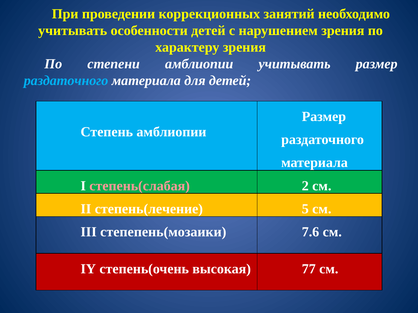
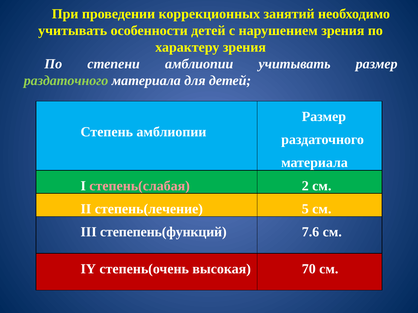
раздаточного colour: light blue -> light green (66, 81)
степепень(мозаики: степепень(мозаики -> степепень(функций (163, 232)
77: 77 -> 70 (309, 269)
